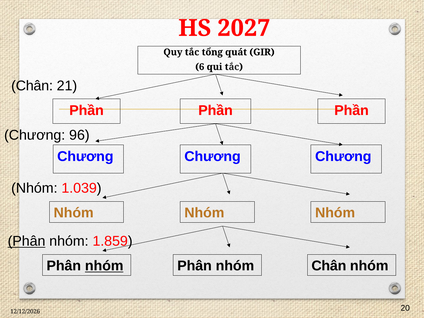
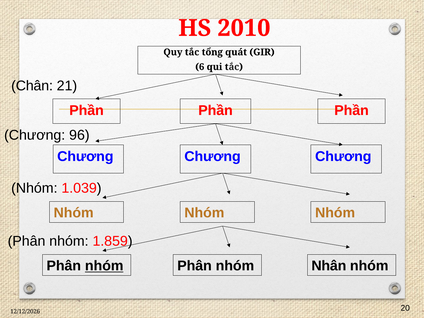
2027: 2027 -> 2010 (244, 28)
Phân underline: present -> none (27, 241)
nhóm Chân: Chân -> Nhân (329, 266)
